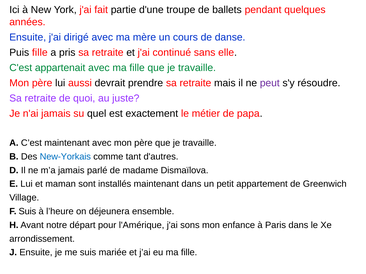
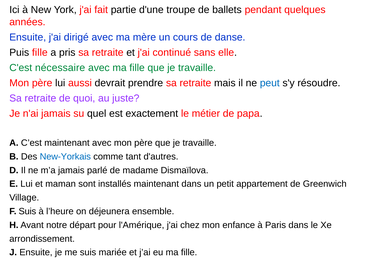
appartenait: appartenait -> nécessaire (60, 68)
peut colour: purple -> blue (270, 83)
sons: sons -> chez (190, 225)
